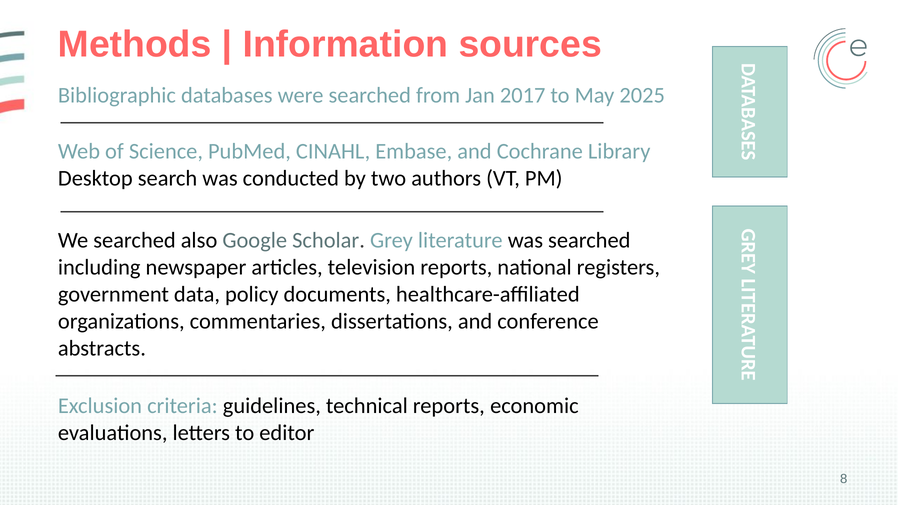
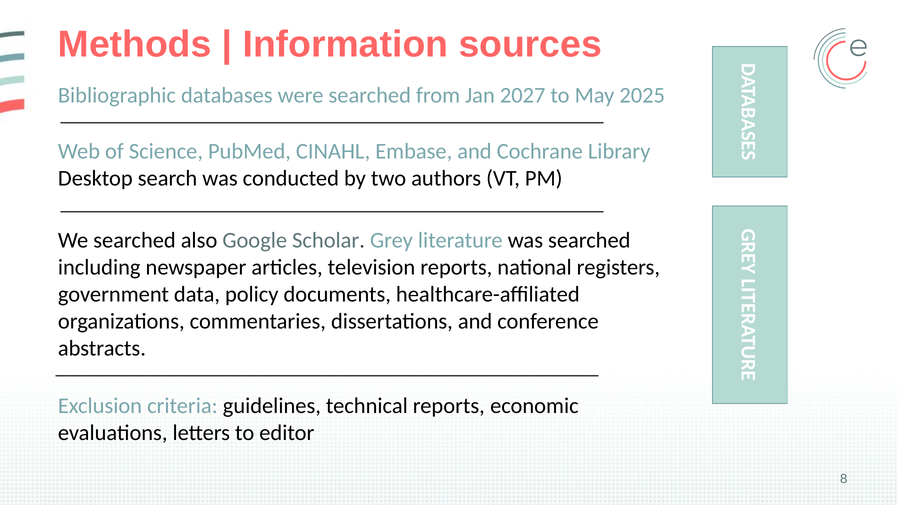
2017: 2017 -> 2027 (523, 96)
